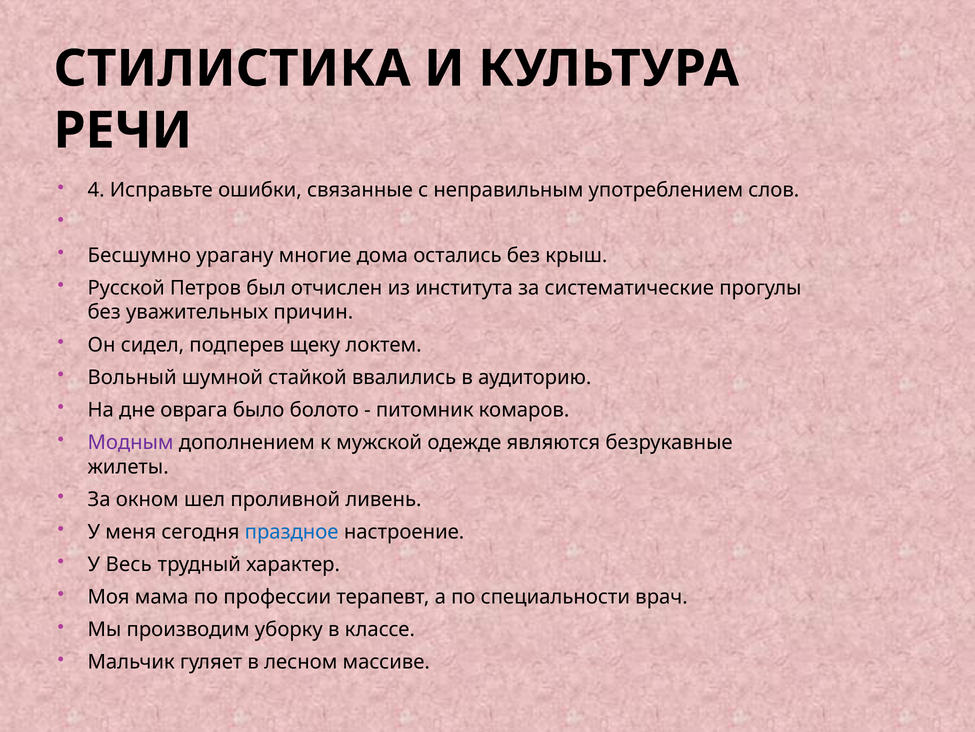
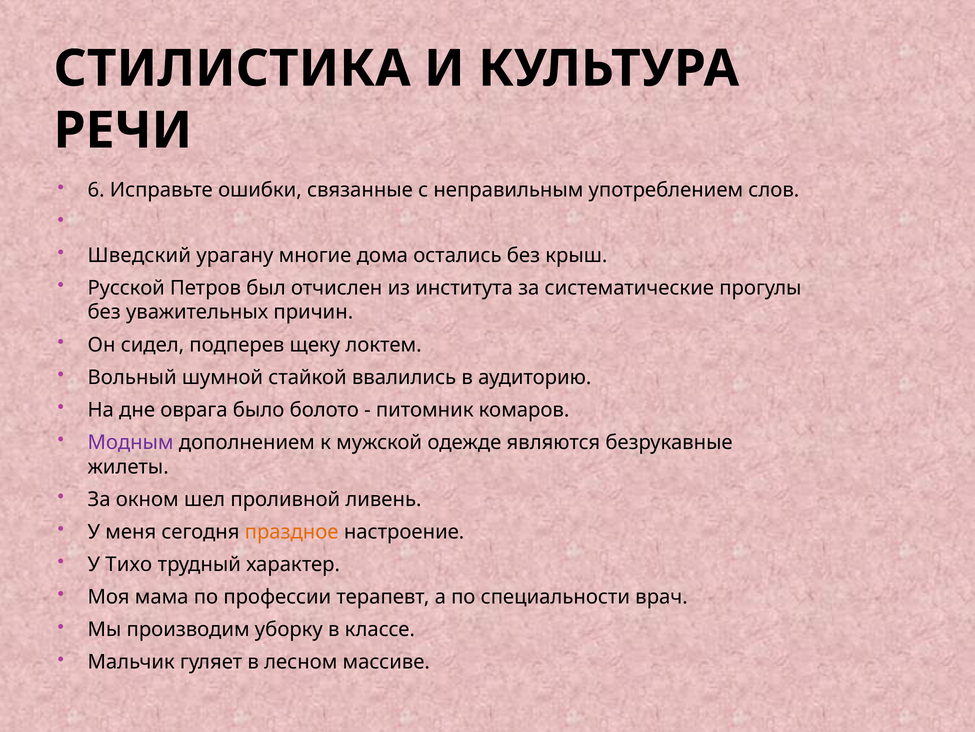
4: 4 -> 6 (96, 190)
Бесшумно: Бесшумно -> Шведский (139, 255)
праздное colour: blue -> orange (292, 531)
Весь: Весь -> Тихо (129, 564)
